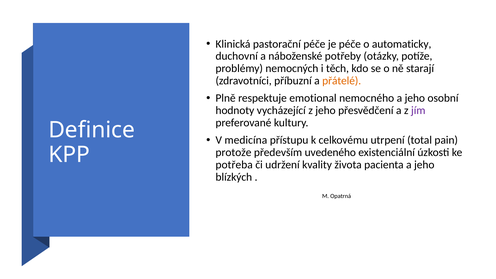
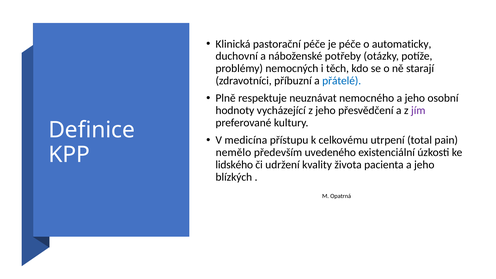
přátelé colour: orange -> blue (342, 81)
emotional: emotional -> neuznávat (313, 98)
protože: protože -> nemělo (233, 152)
potřeba: potřeba -> lidského (234, 165)
